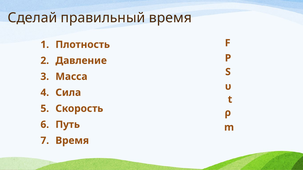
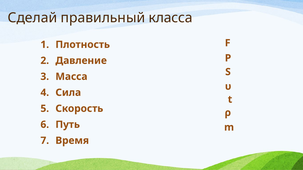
правильный время: время -> класса (171, 18)
